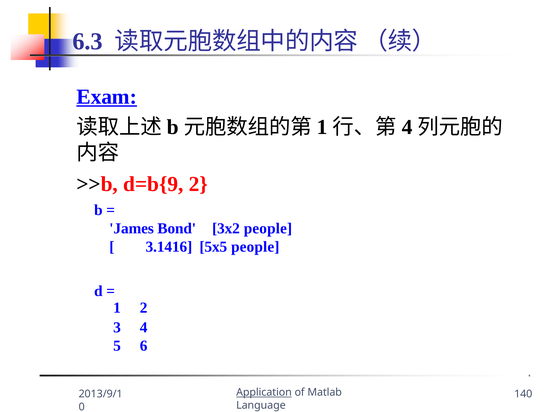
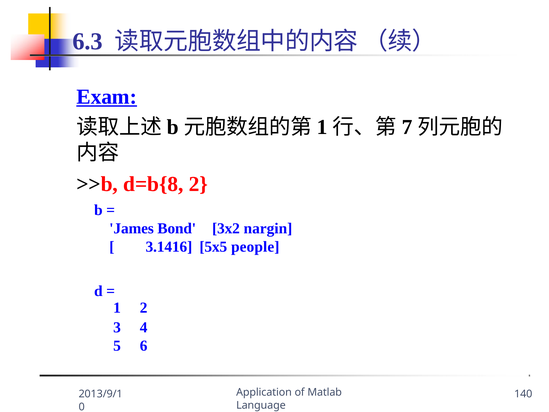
4: 4 -> 7 (407, 127)
d=b{9: d=b{9 -> d=b{8 (153, 184)
3x2 people: people -> nargin (268, 228)
Application underline: present -> none (264, 392)
